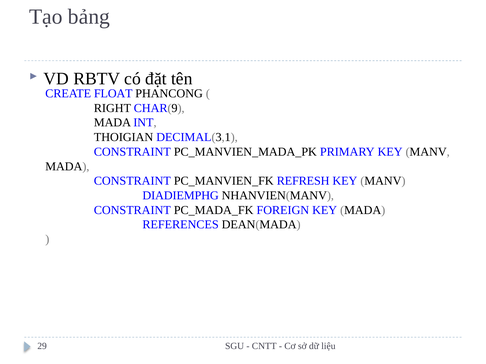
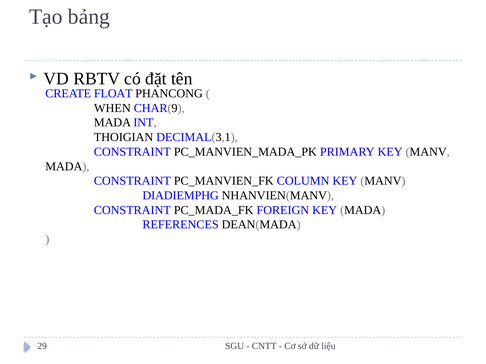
RIGHT: RIGHT -> WHEN (112, 108)
REFRESH: REFRESH -> COLUMN (303, 181)
